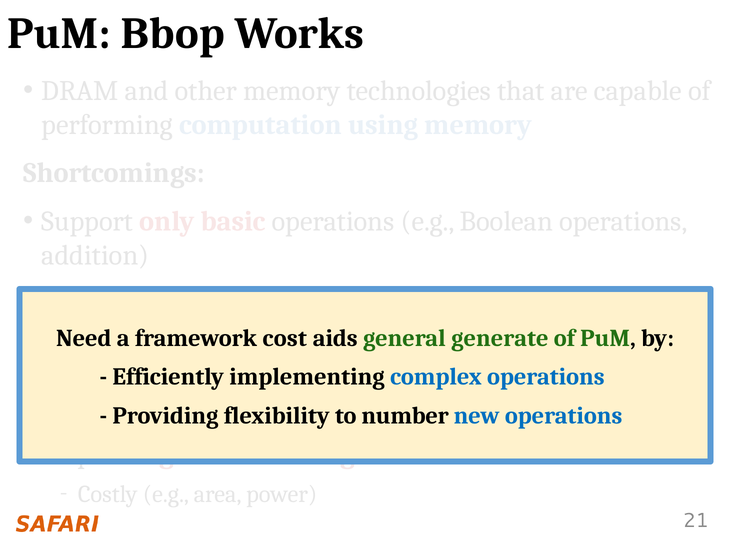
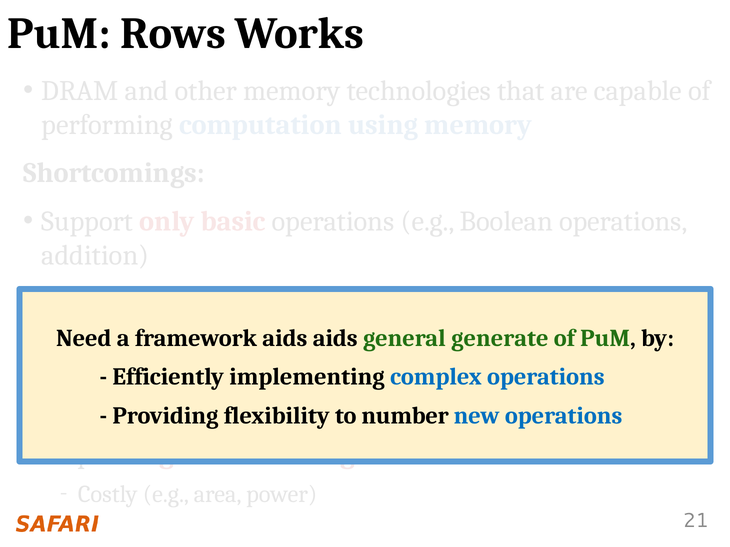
Bbop: Bbop -> Rows (173, 34)
framework cost: cost -> aids (285, 338)
